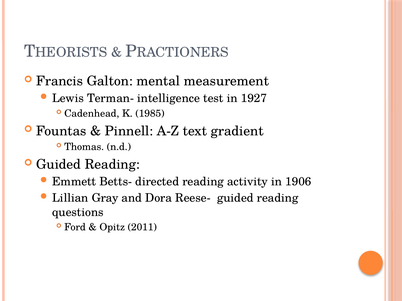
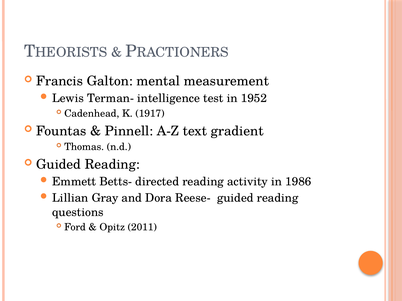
1927: 1927 -> 1952 (254, 99)
1985: 1985 -> 1917 (150, 114)
1906: 1906 -> 1986 (298, 182)
